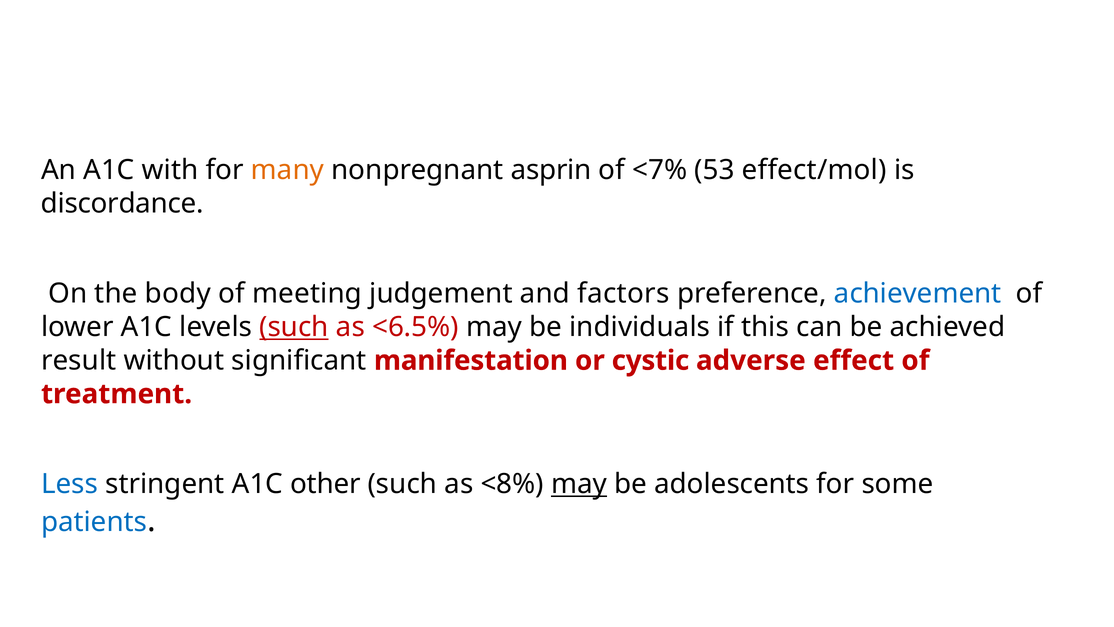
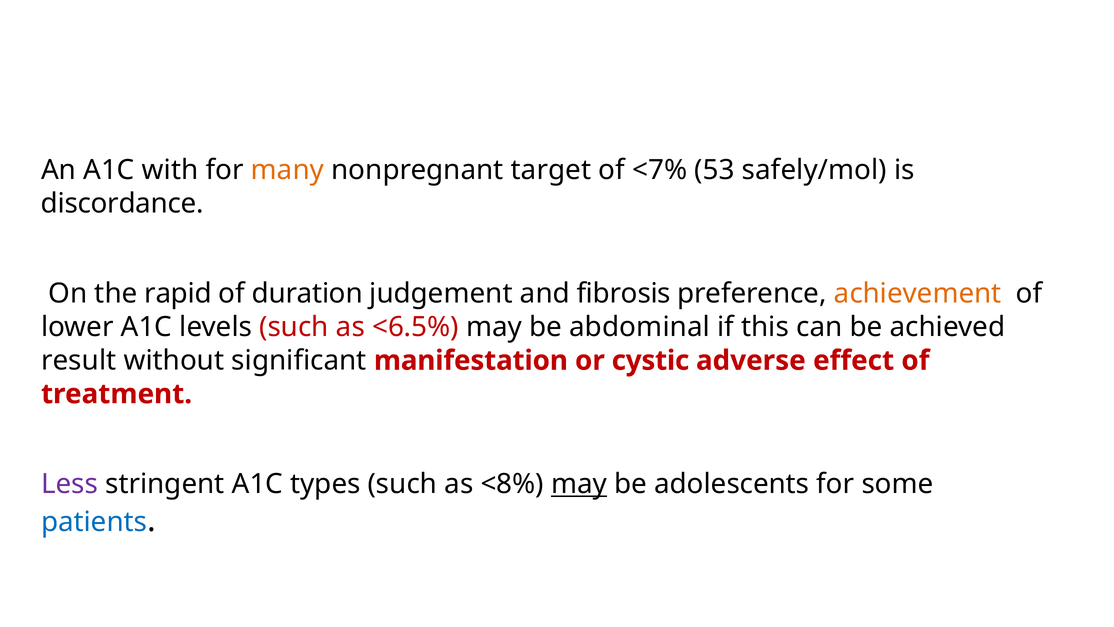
asprin: asprin -> target (551, 170)
effect/mol: effect/mol -> safely/mol (814, 170)
body: body -> rapid (178, 294)
meeting: meeting -> duration (307, 294)
factors: factors -> fibrosis (624, 294)
achievement colour: blue -> orange (918, 294)
such underline: present -> none (294, 327)
individuals: individuals -> abdominal (640, 327)
Less colour: blue -> purple (70, 484)
other: other -> types (325, 484)
